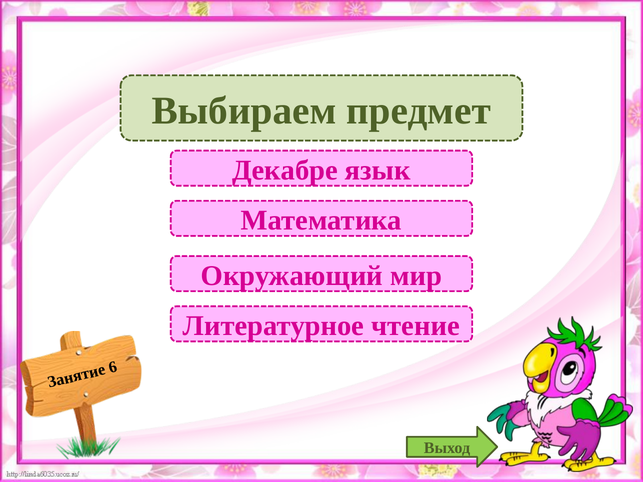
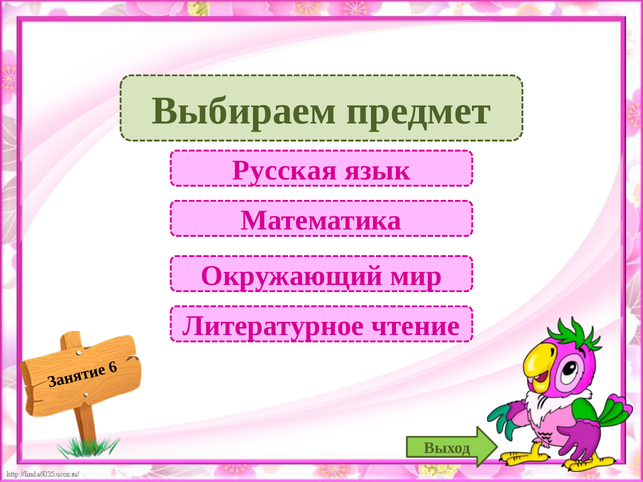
Декабре: Декабре -> Русская (285, 170)
